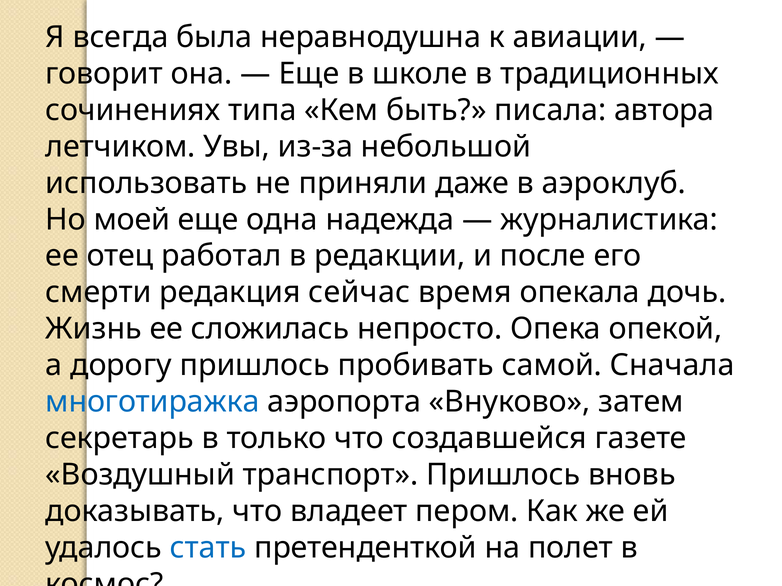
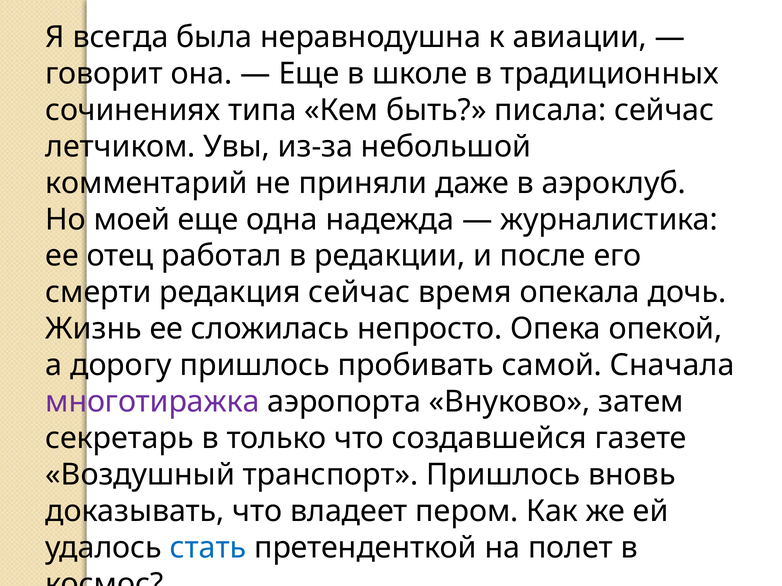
писала автора: автора -> сейчас (664, 110)
использовать: использовать -> комментарий (147, 183)
многотиражка colour: blue -> purple (152, 402)
